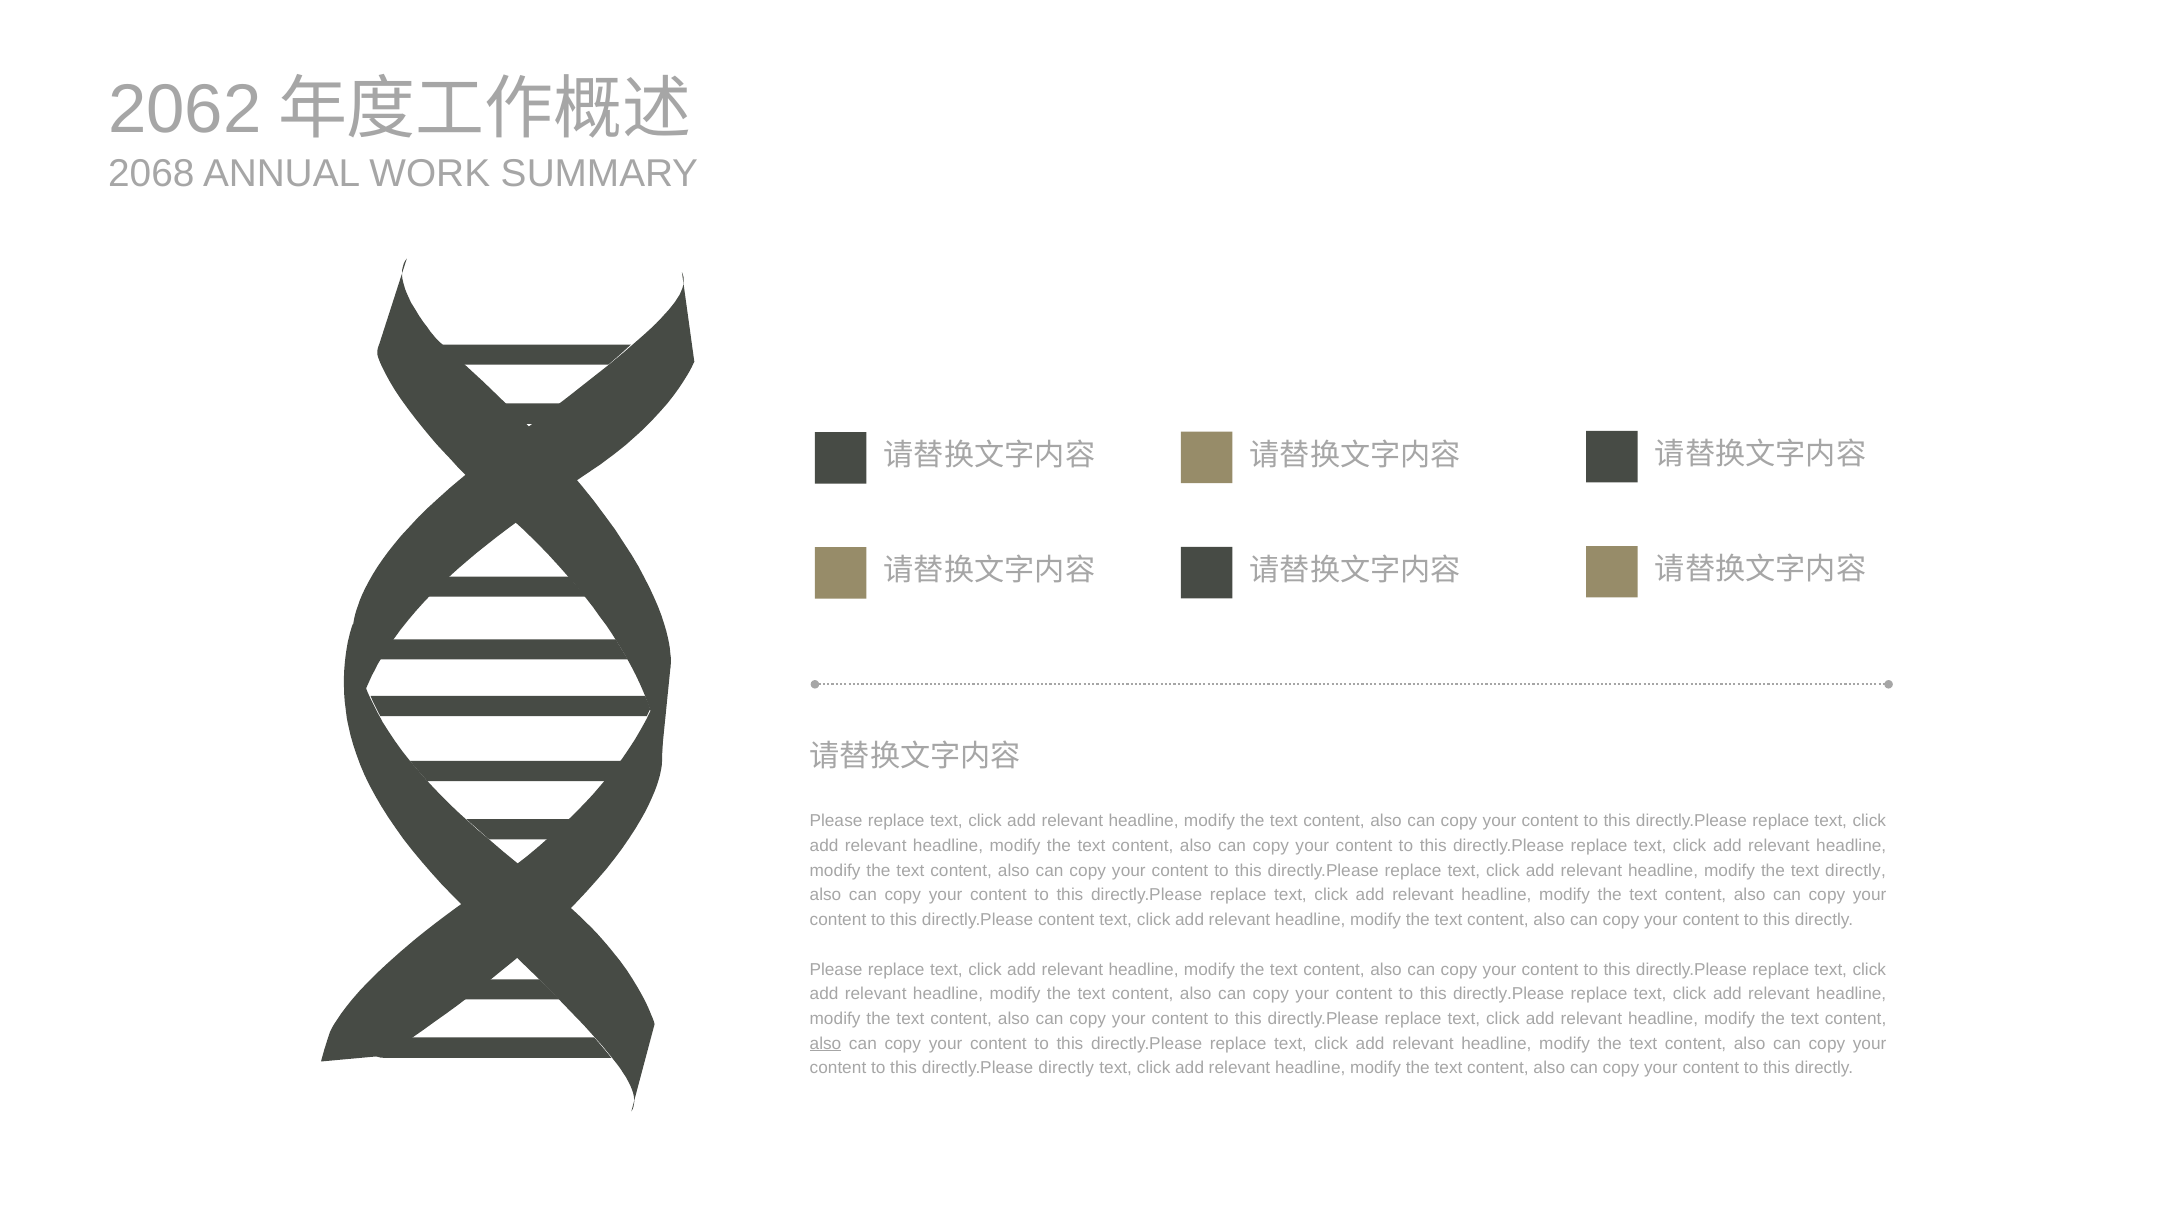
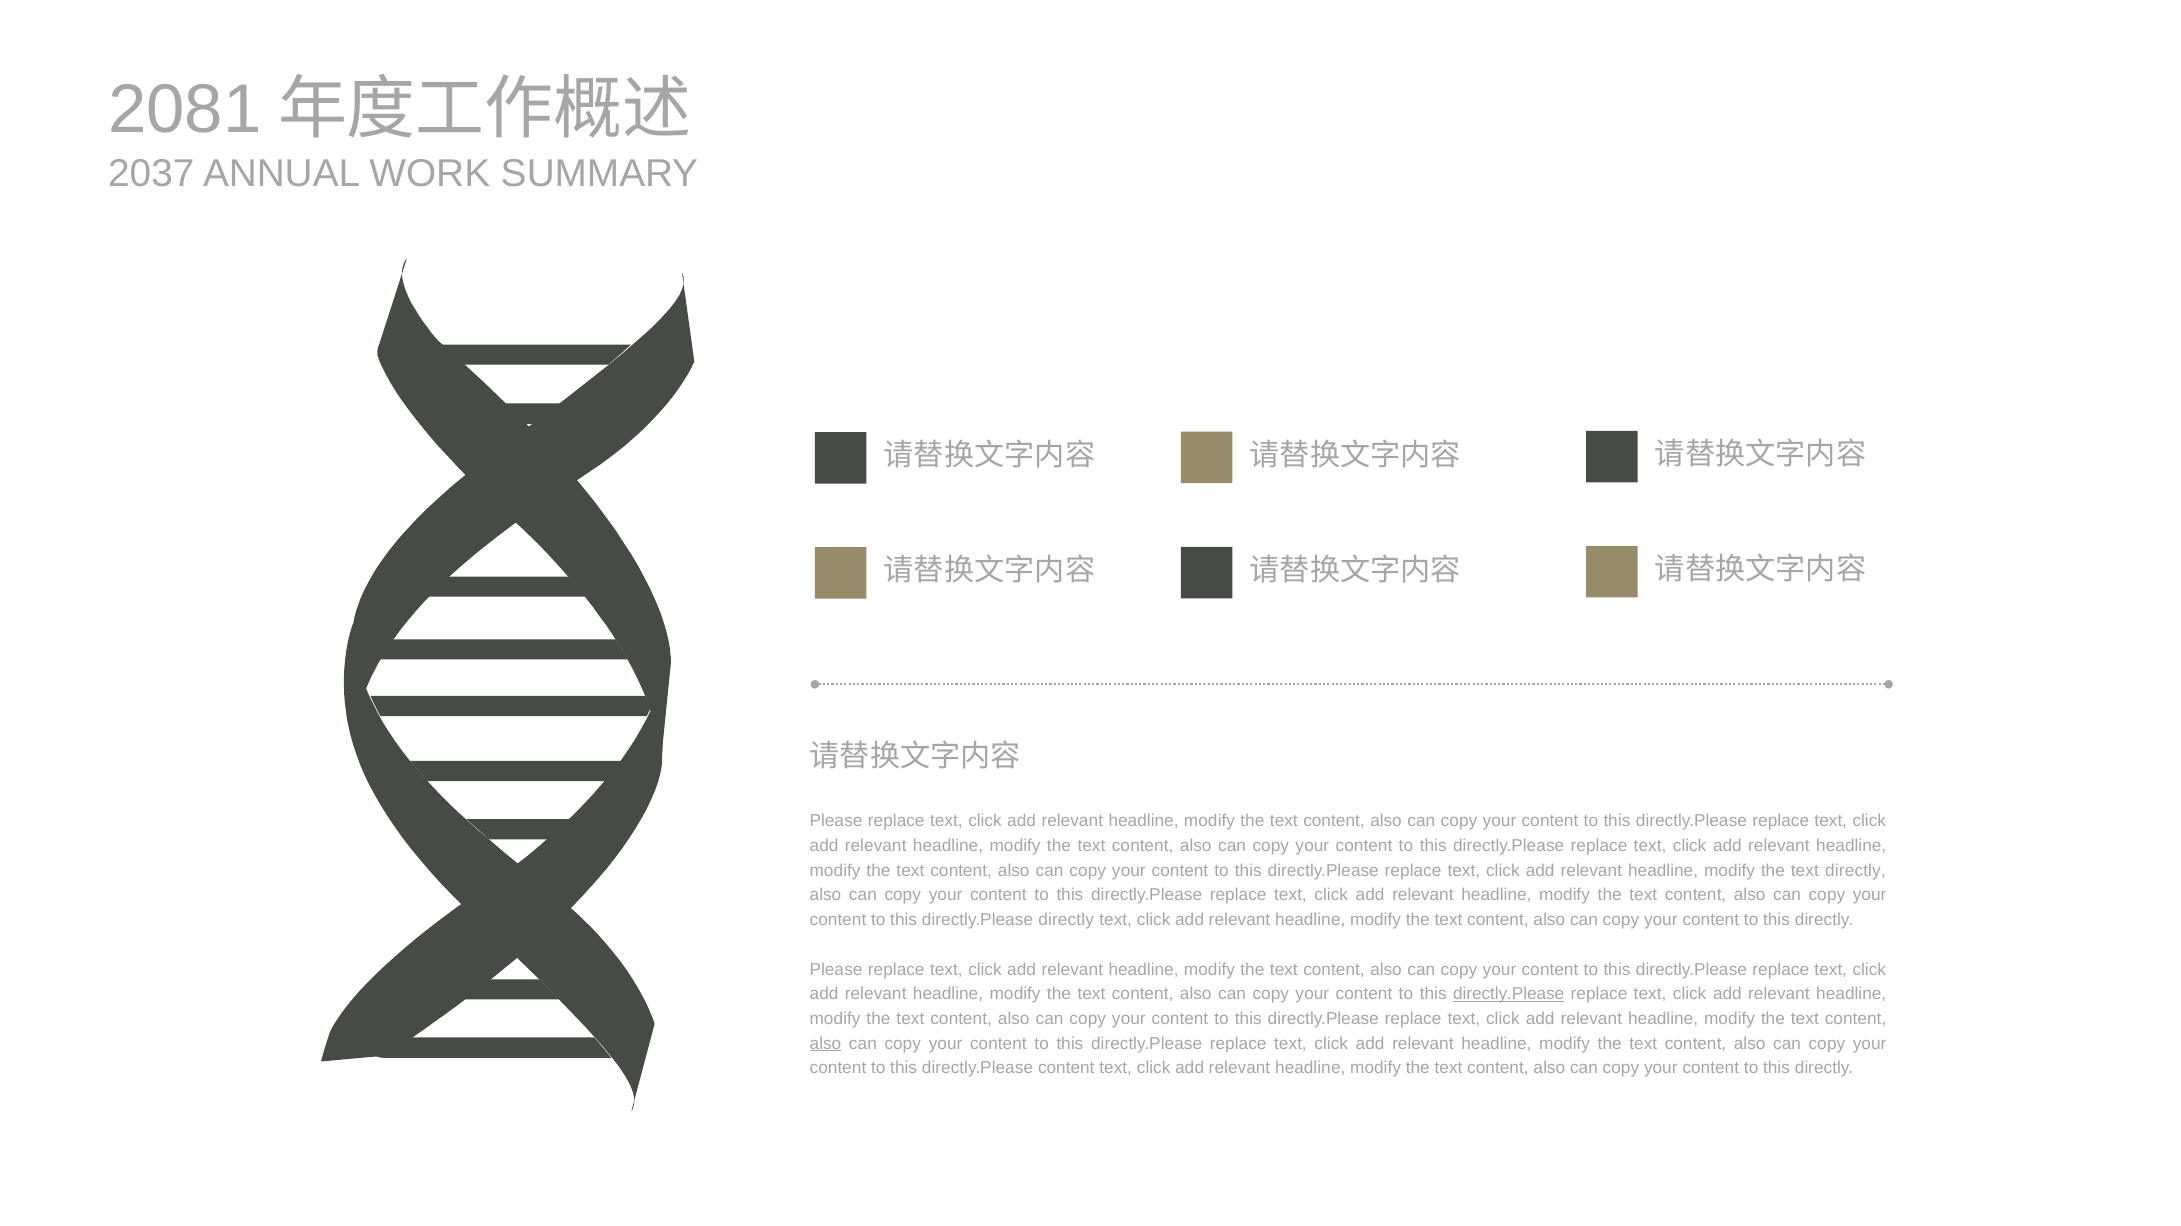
2062: 2062 -> 2081 (185, 110)
2068: 2068 -> 2037 (151, 174)
directly.Please content: content -> directly (1066, 921)
directly.Please underline: none -> present (1509, 995)
directly.Please directly: directly -> content (1066, 1069)
